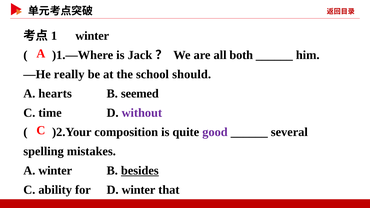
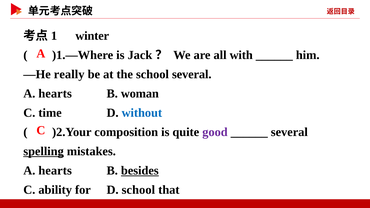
both: both -> with (241, 55)
school should: should -> several (192, 74)
seemed: seemed -> woman (140, 94)
without colour: purple -> blue (142, 113)
spelling underline: none -> present (44, 151)
winter: winter -> hearts (55, 171)
D winter: winter -> school (138, 190)
